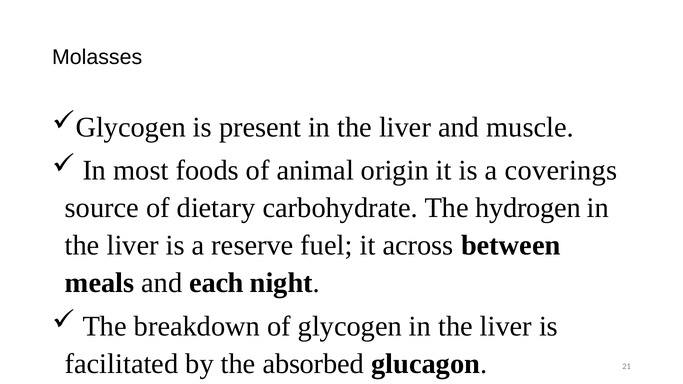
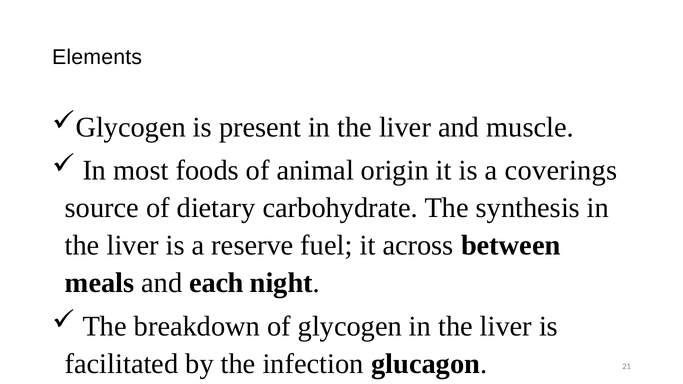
Molasses: Molasses -> Elements (97, 57)
hydrogen: hydrogen -> synthesis (528, 208)
absorbed: absorbed -> infection (313, 364)
